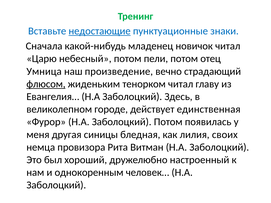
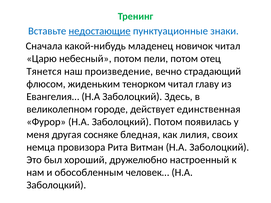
Умница: Умница -> Тянется (44, 71)
флюсом underline: present -> none (46, 84)
синицы: синицы -> сосняке (101, 135)
однокоренным: однокоренным -> обособленным (89, 173)
